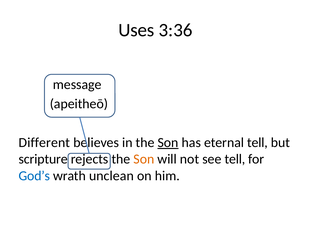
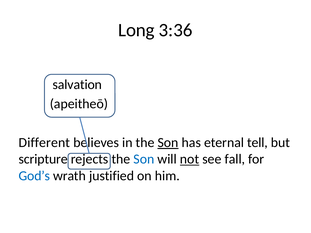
Uses: Uses -> Long (136, 30)
message: message -> salvation (77, 85)
Son colour: orange -> blue (144, 159)
not underline: none -> present (190, 159)
see tell: tell -> fall (235, 159)
unclean: unclean -> justified (112, 176)
